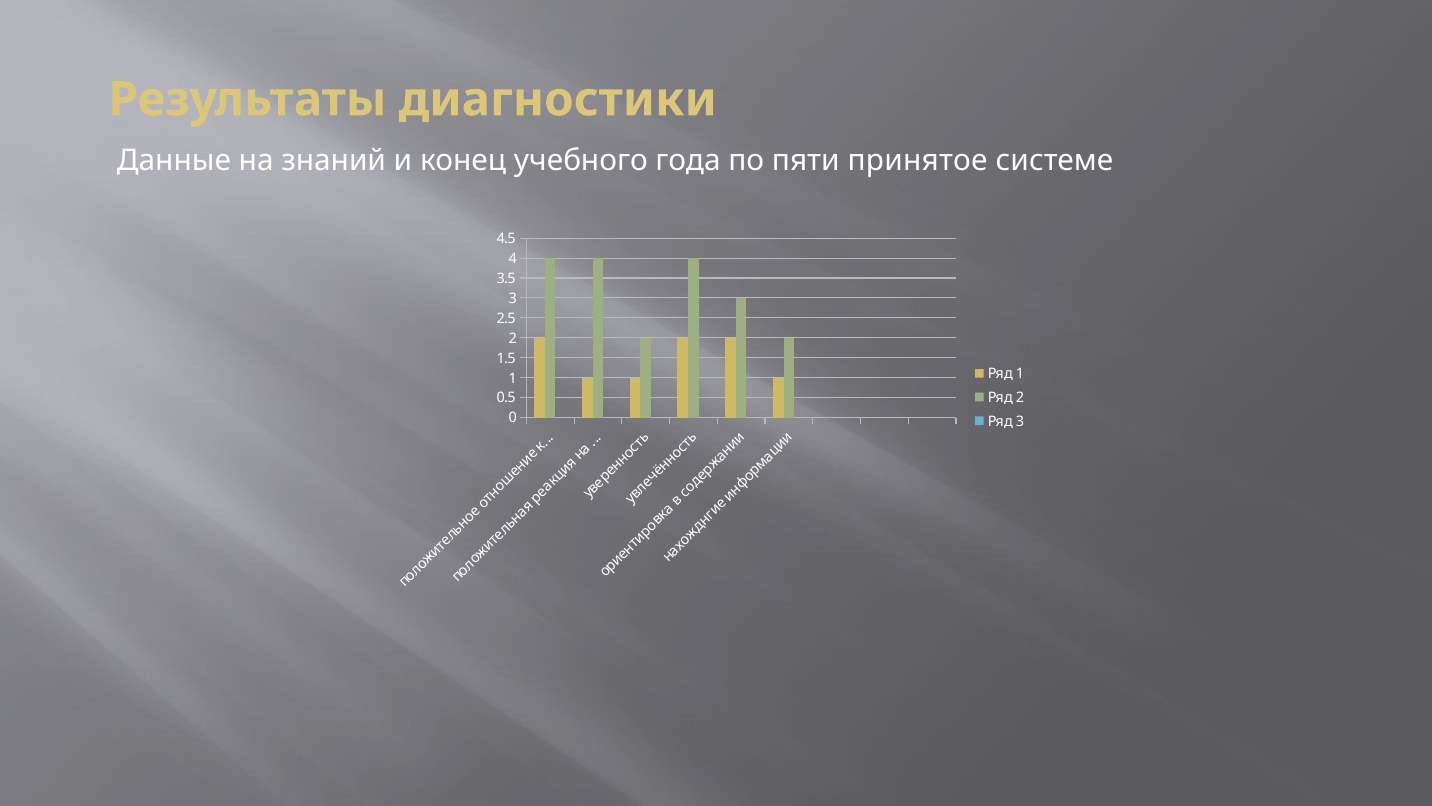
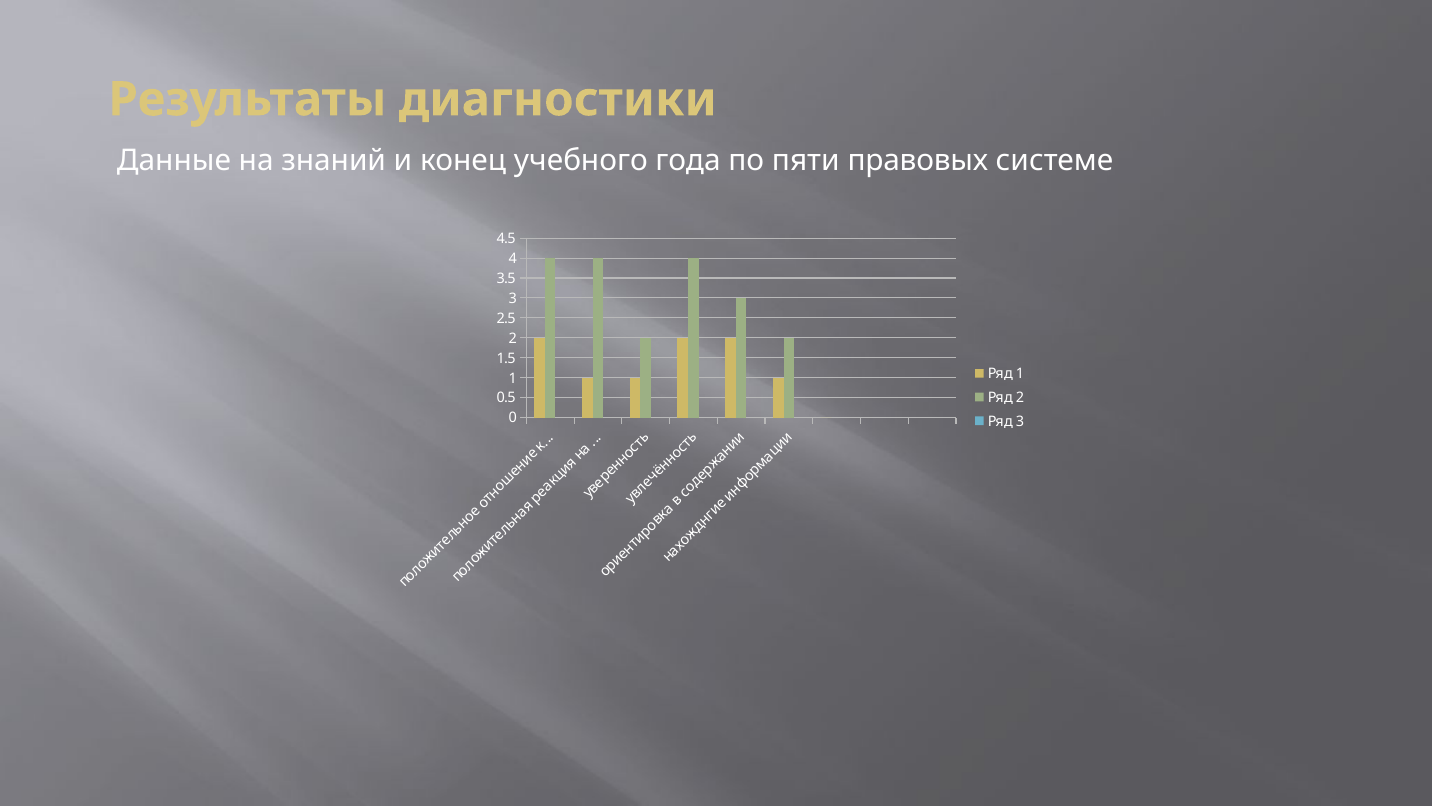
принятое: принятое -> правовых (918, 160)
